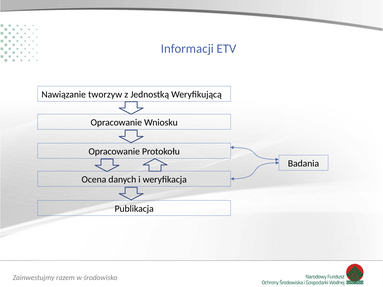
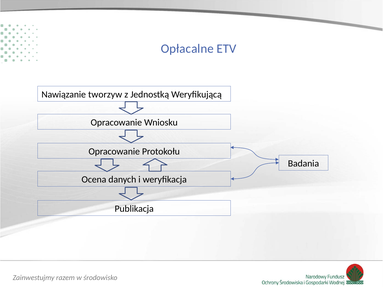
Informacji: Informacji -> Opłacalne (187, 49)
